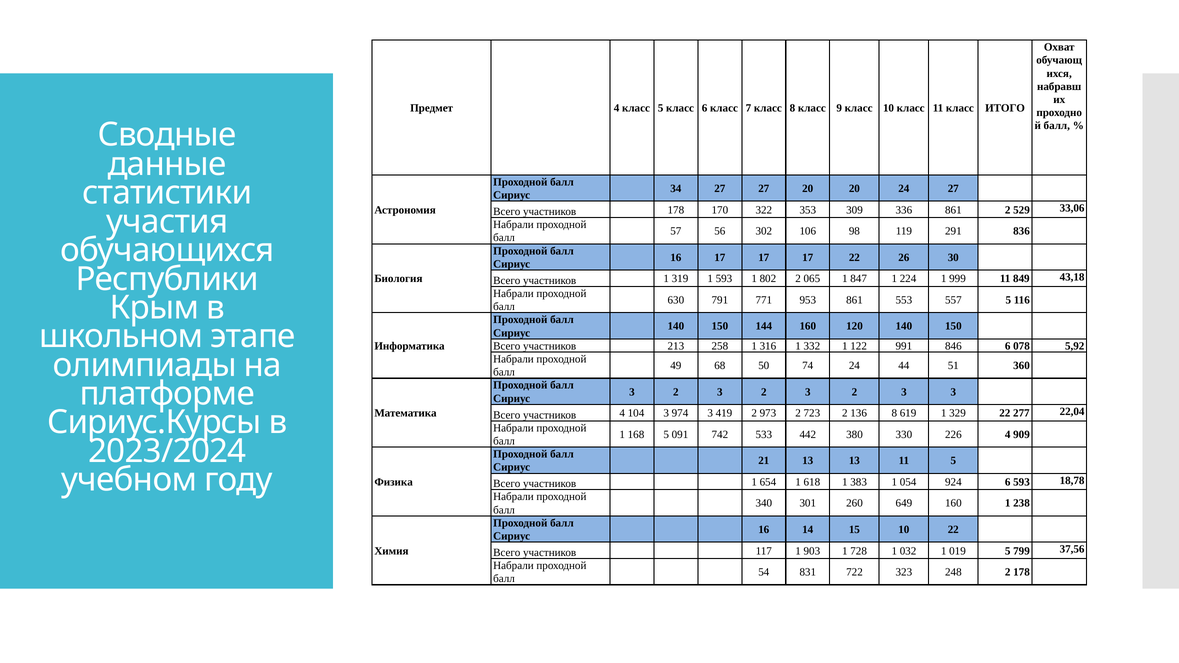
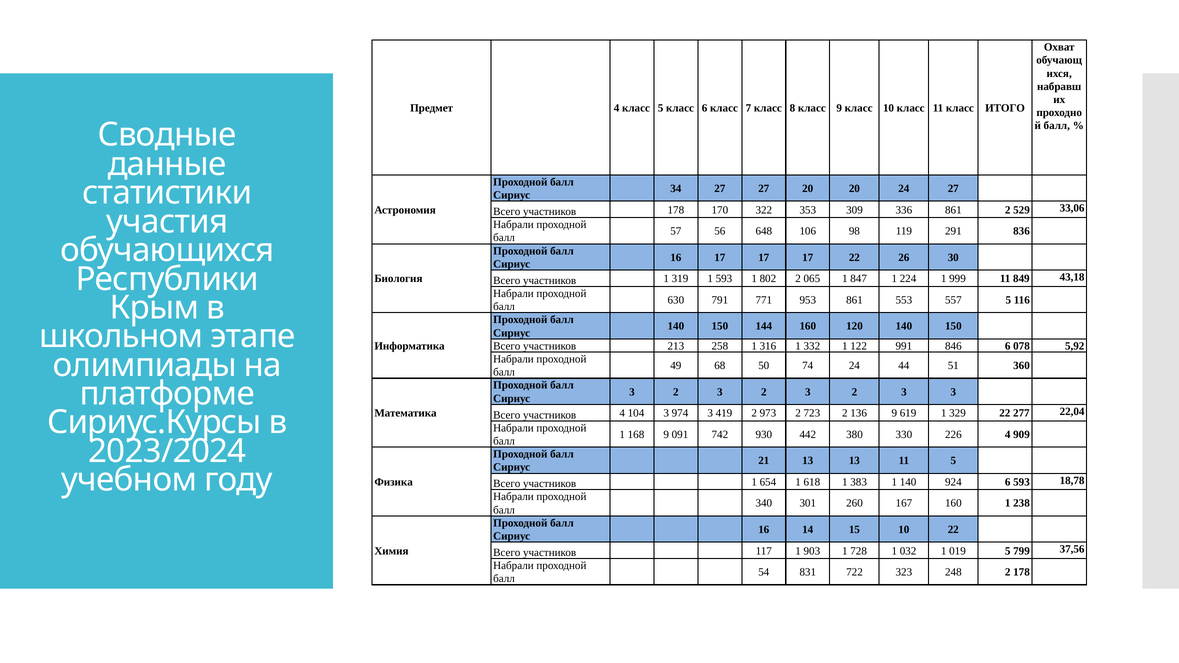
302: 302 -> 648 (764, 231)
136 8: 8 -> 9 (894, 413)
168 5: 5 -> 9 (666, 435)
533: 533 -> 930 (764, 435)
1 054: 054 -> 140 (908, 482)
649: 649 -> 167 (904, 503)
